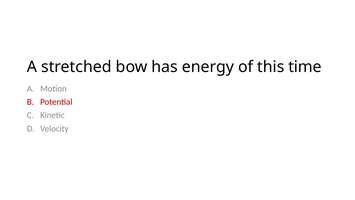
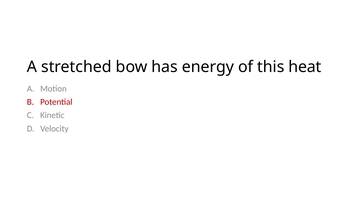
time: time -> heat (305, 67)
